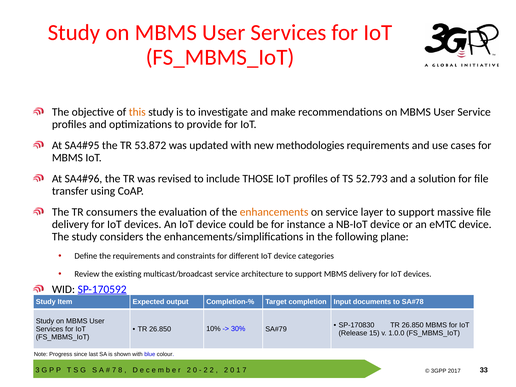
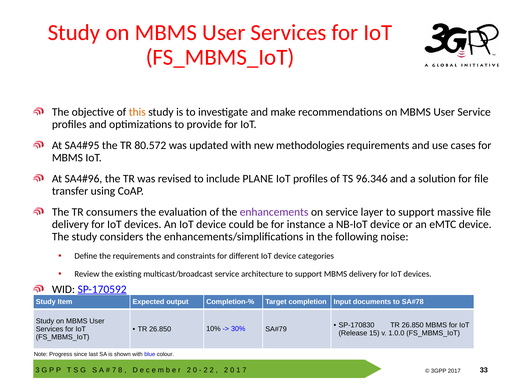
53.872: 53.872 -> 80.572 (150, 145)
THOSE: THOSE -> PLANE (258, 179)
52.793: 52.793 -> 96.346 (372, 179)
enhancements colour: orange -> purple (274, 212)
plane: plane -> noise (394, 237)
